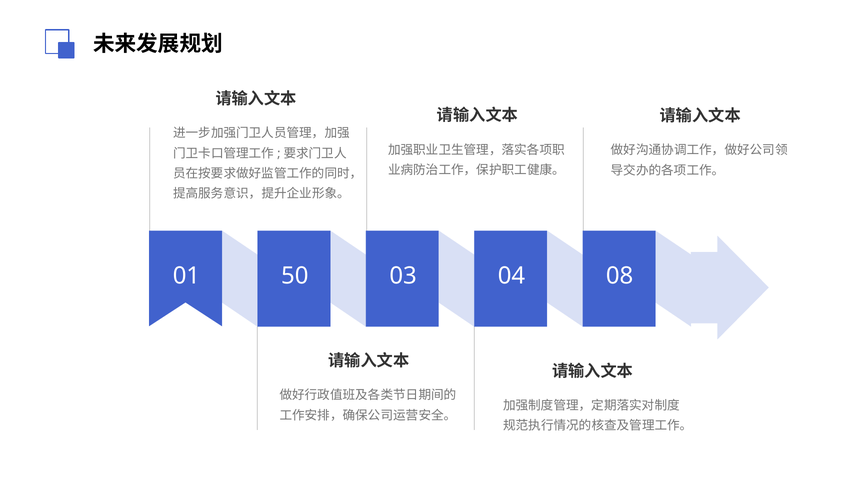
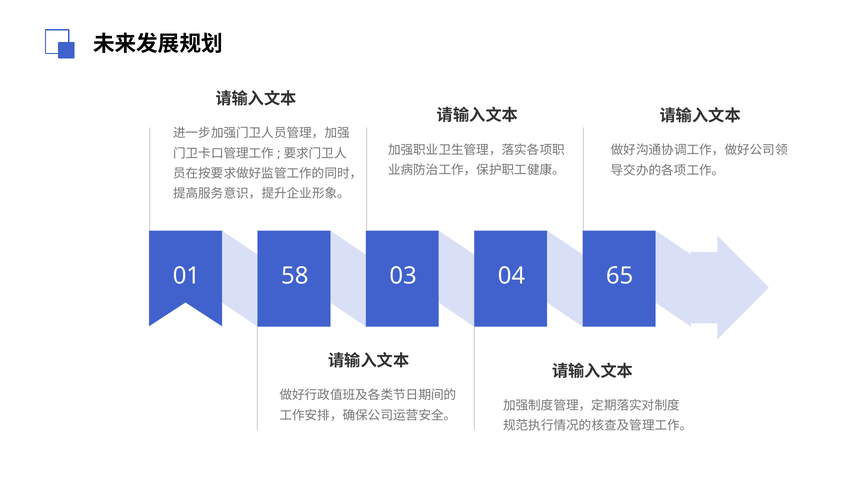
50: 50 -> 58 (295, 276)
08: 08 -> 65 (620, 276)
